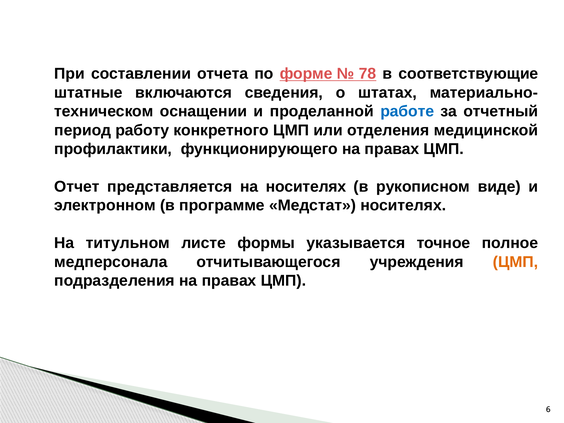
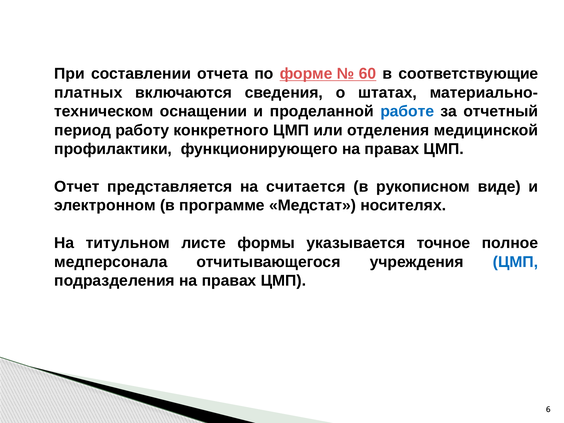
78: 78 -> 60 (368, 74)
штатные: штатные -> платных (88, 93)
на носителях: носителях -> считается (306, 187)
ЦМП colour: orange -> blue (516, 262)
